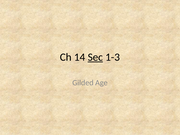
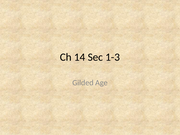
Sec underline: present -> none (95, 57)
